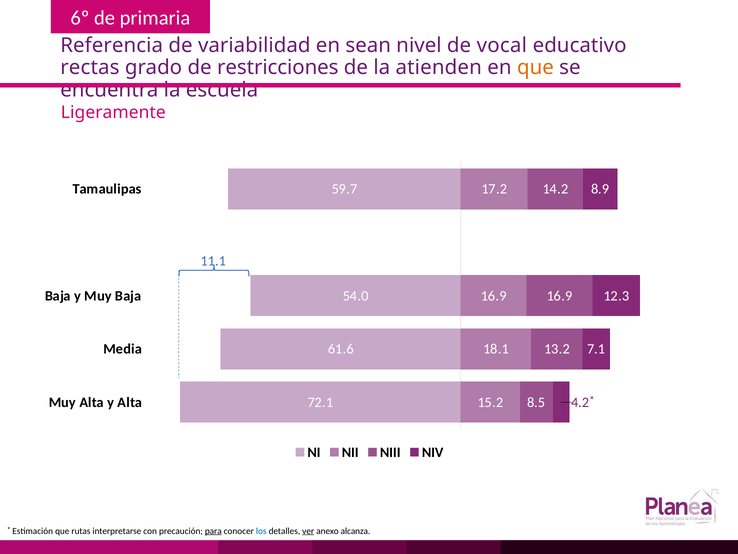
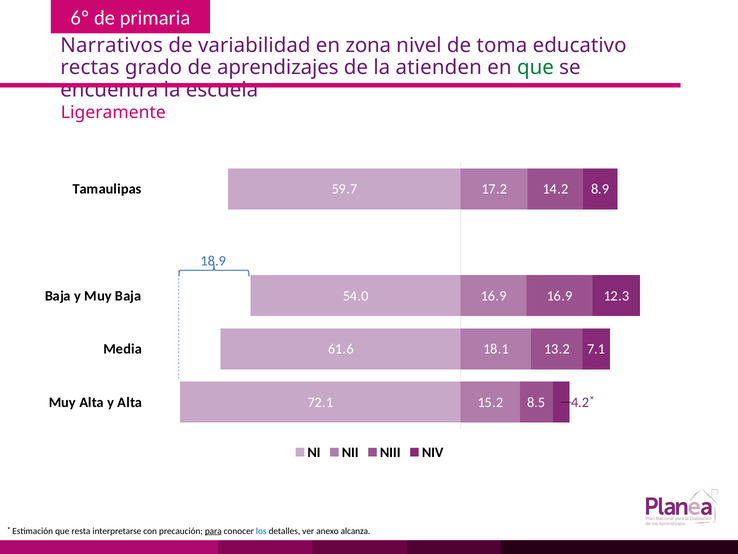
Referencia: Referencia -> Narrativos (112, 45)
sean: sean -> zona (368, 45)
vocal: vocal -> toma (502, 45)
restricciones: restricciones -> aprendizajes (278, 68)
que colour: orange -> green (535, 68)
11.1: 11.1 -> 18.9 (213, 261)
rutas: rutas -> resta (81, 530)
ver underline: present -> none (308, 530)
